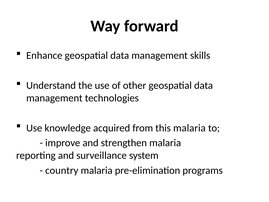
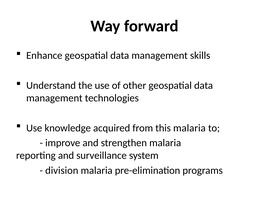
country: country -> division (62, 170)
